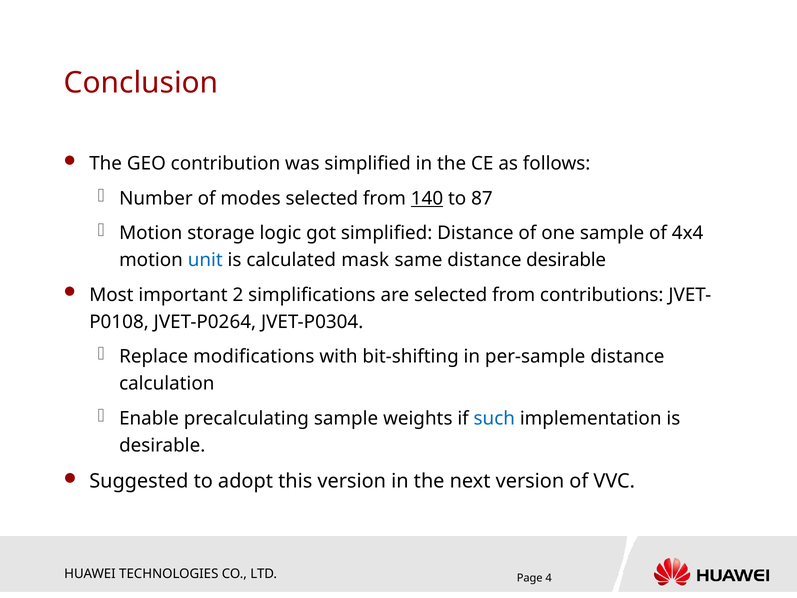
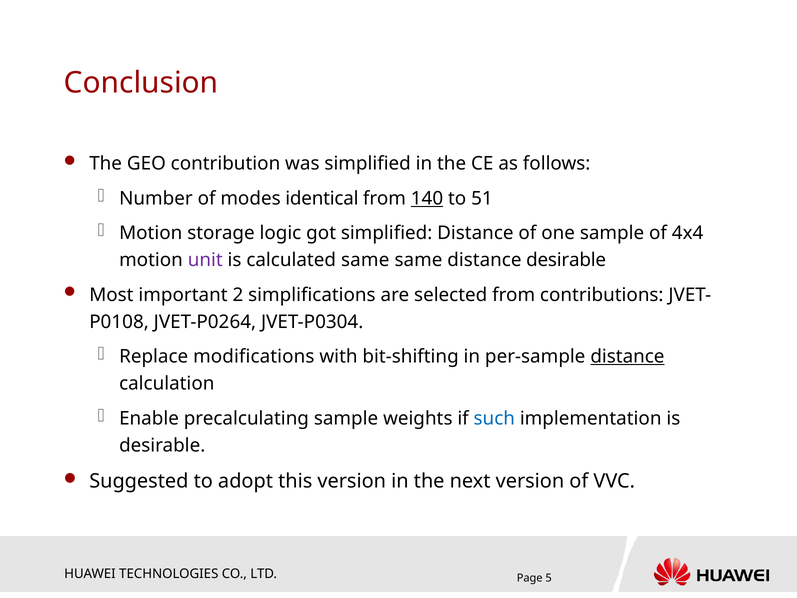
modes selected: selected -> identical (322, 198)
87: 87 -> 51 (482, 198)
unit colour: blue -> purple (205, 260)
calculated mask: mask -> same (365, 260)
distance underline: none -> present (627, 356)
4: 4 -> 5 (549, 578)
